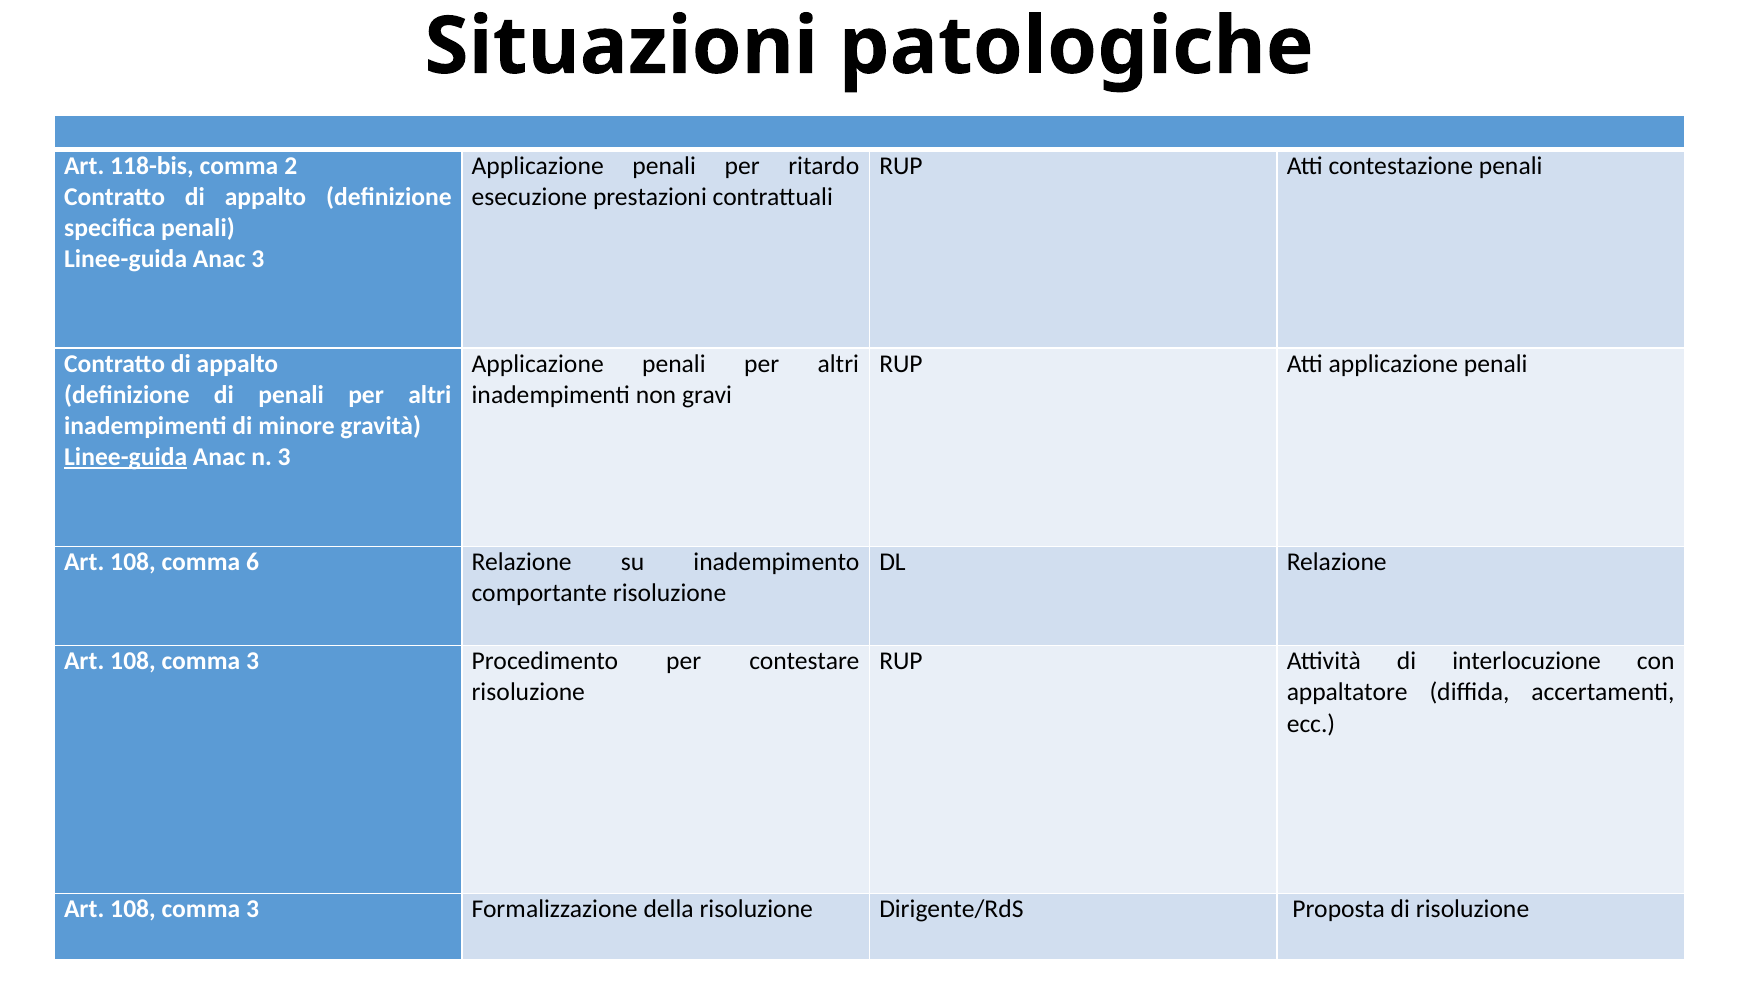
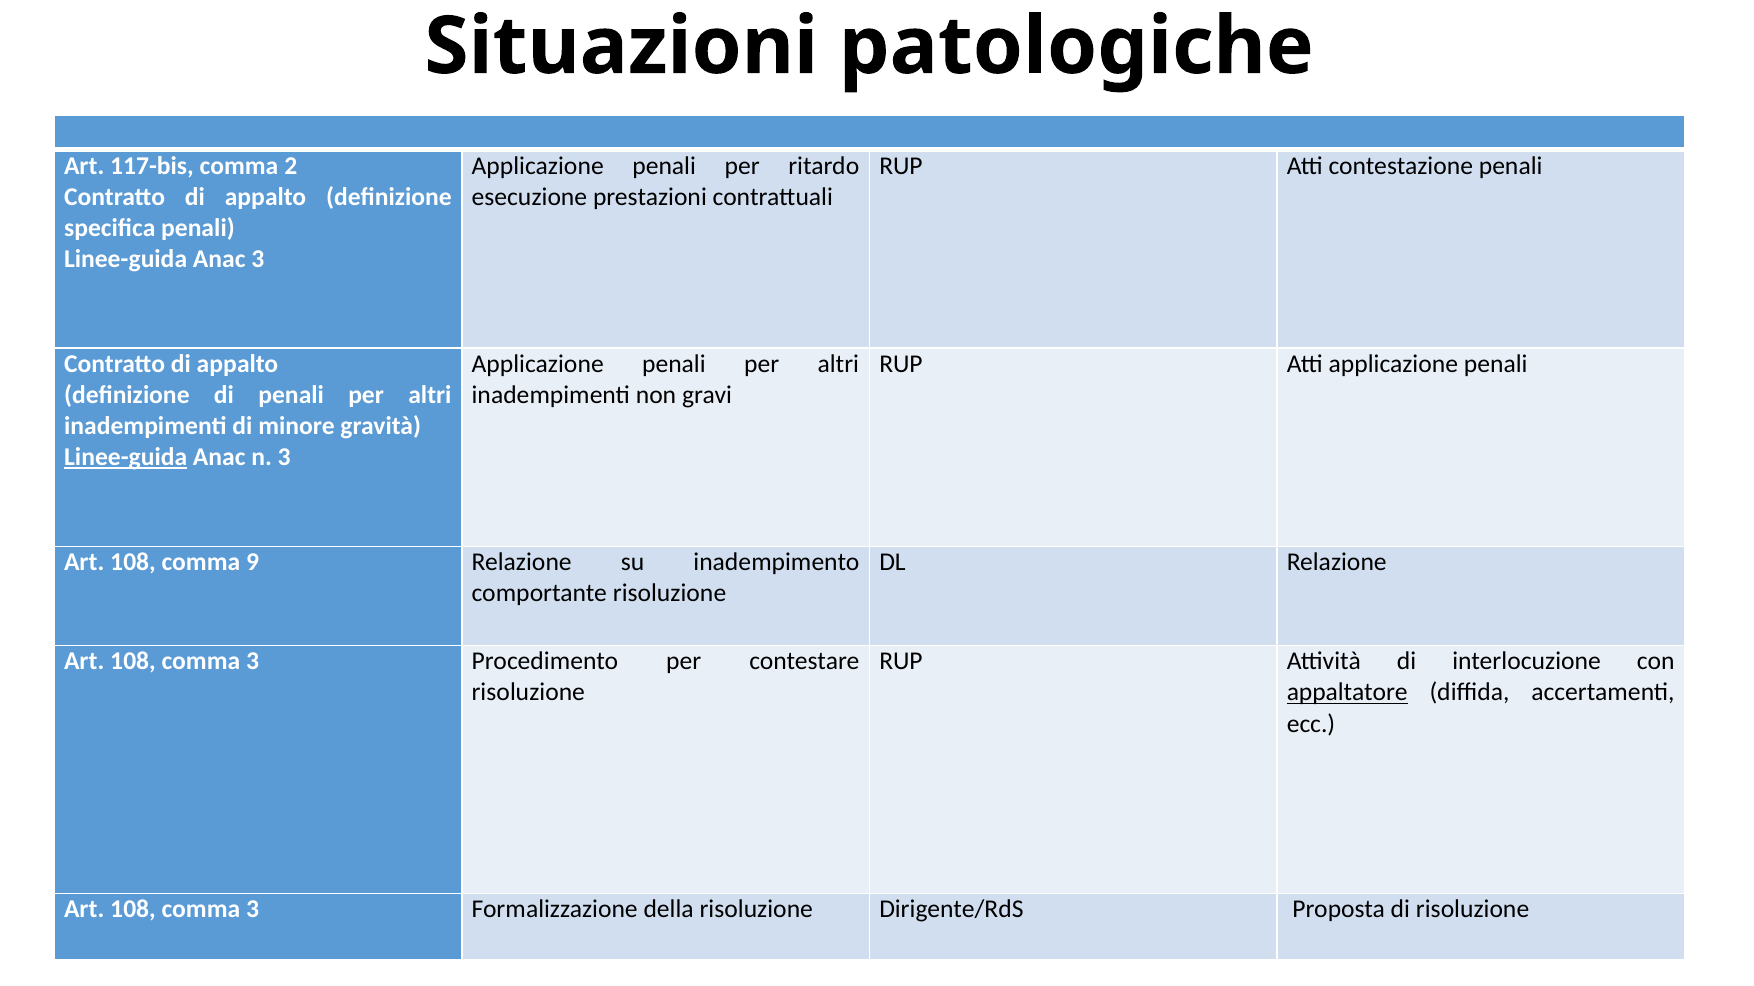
118-bis: 118-bis -> 117-bis (152, 166)
6: 6 -> 9 (253, 563)
appaltatore underline: none -> present (1347, 693)
